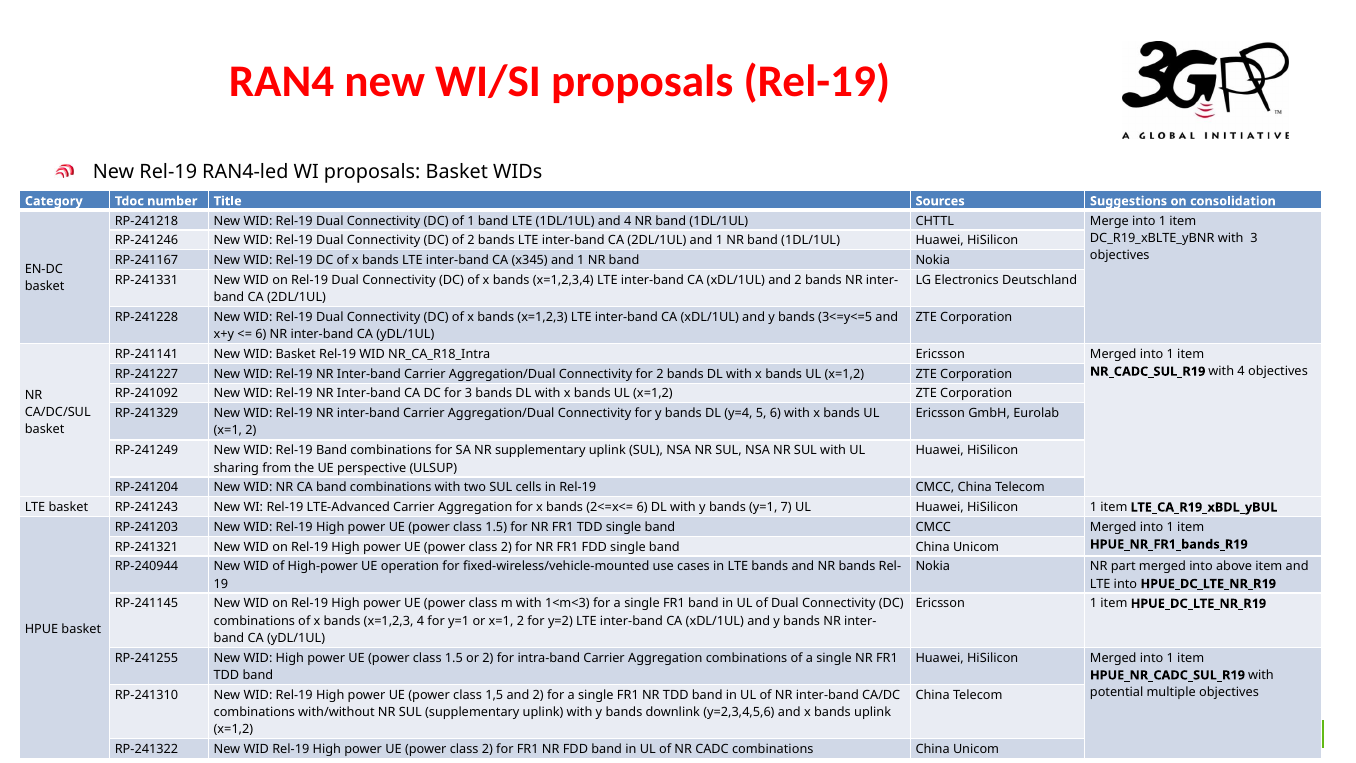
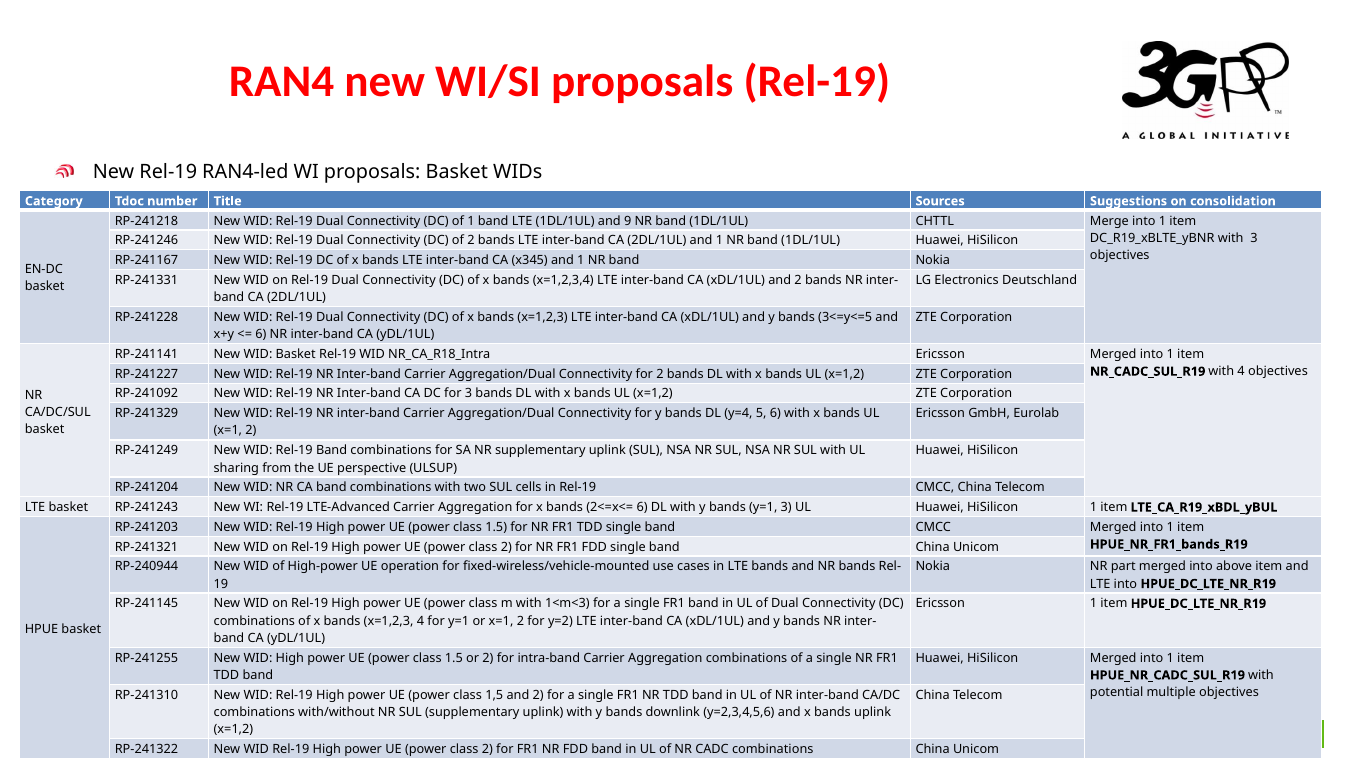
and 4: 4 -> 9 (628, 221)
y=1 7: 7 -> 3 (786, 507)
